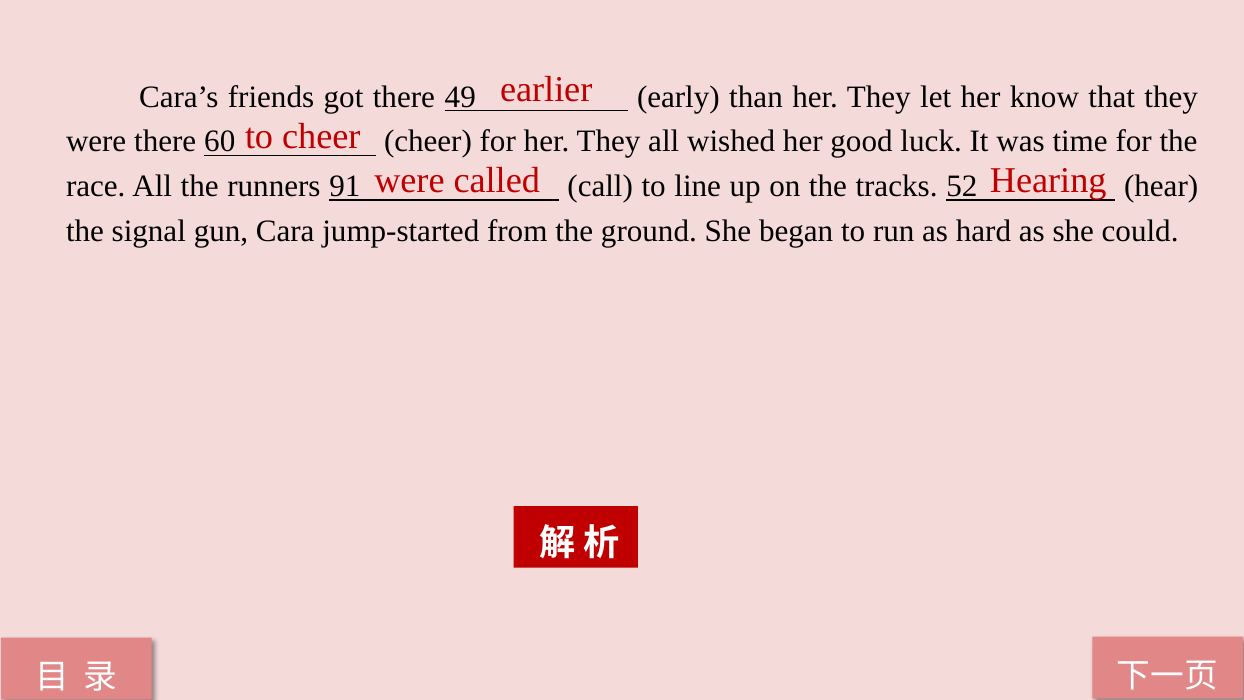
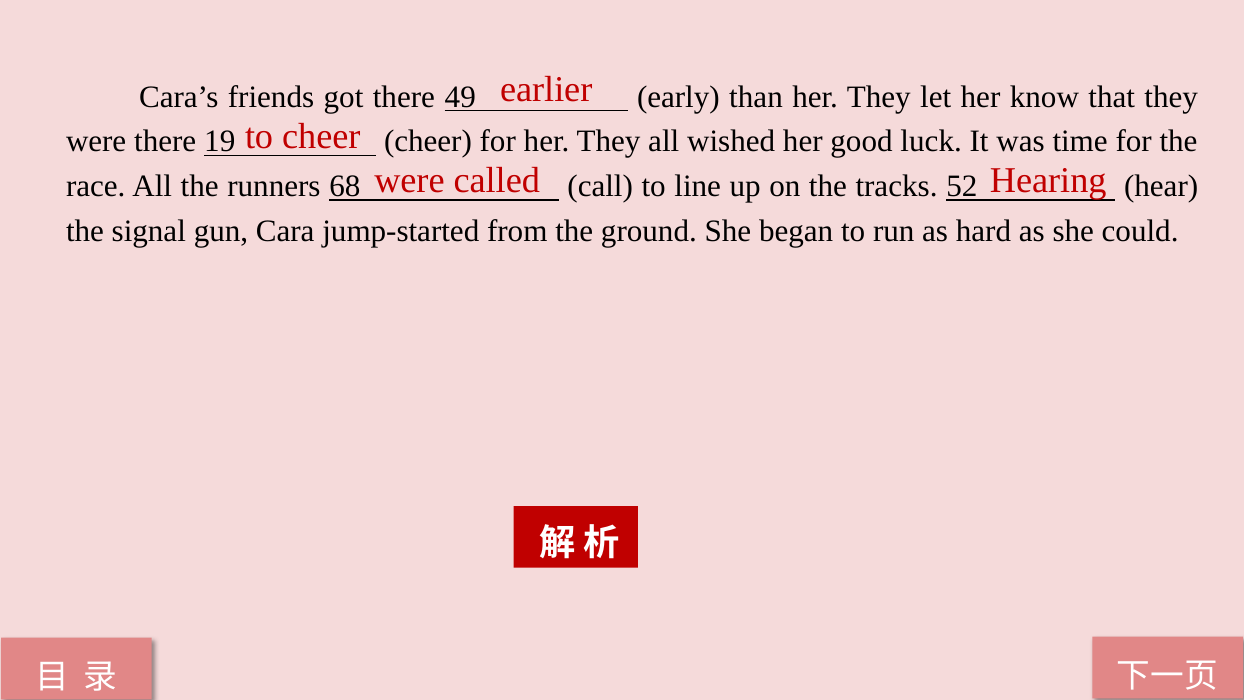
60: 60 -> 19 (220, 142)
91: 91 -> 68 (345, 186)
